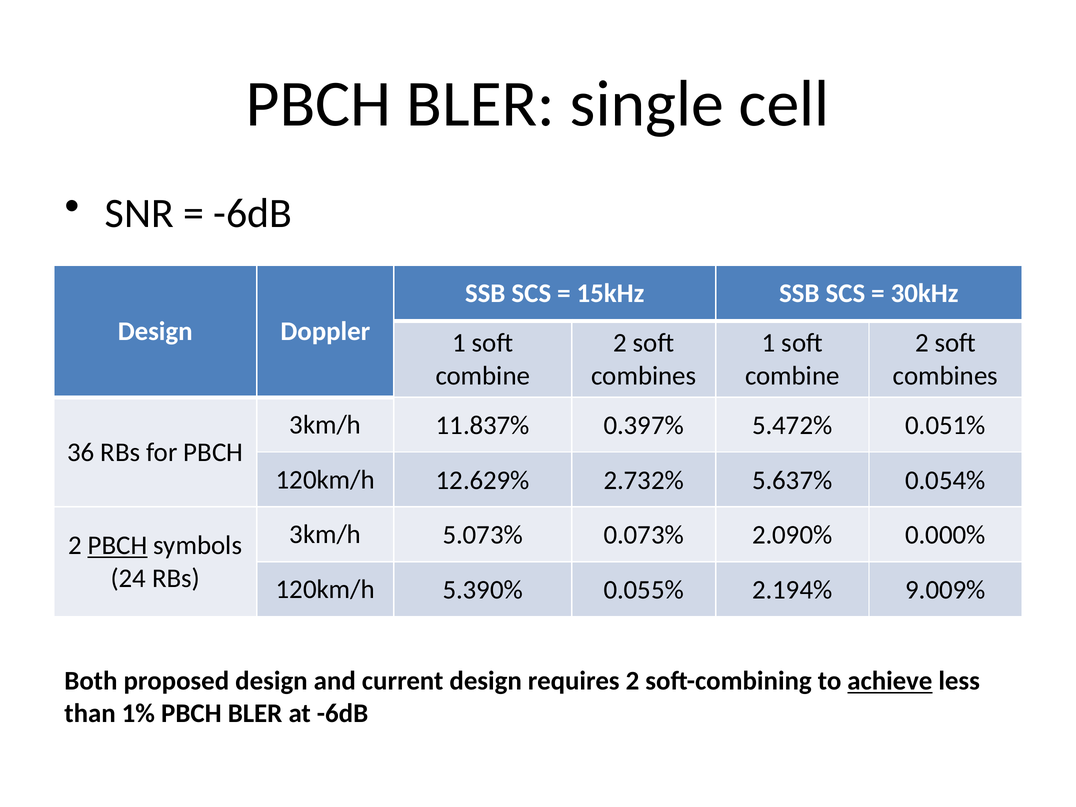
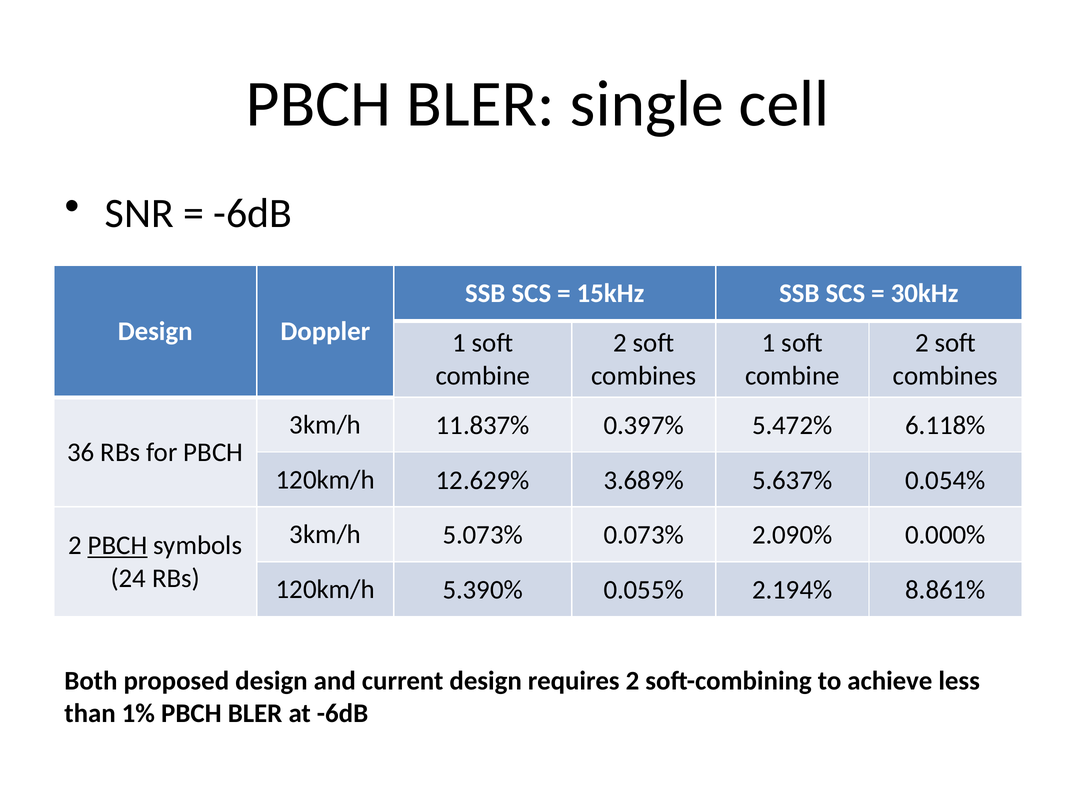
0.051%: 0.051% -> 6.118% (945, 425)
2.732%: 2.732% -> 3.689% (644, 480)
9.009%: 9.009% -> 8.861% (945, 590)
achieve underline: present -> none (890, 681)
